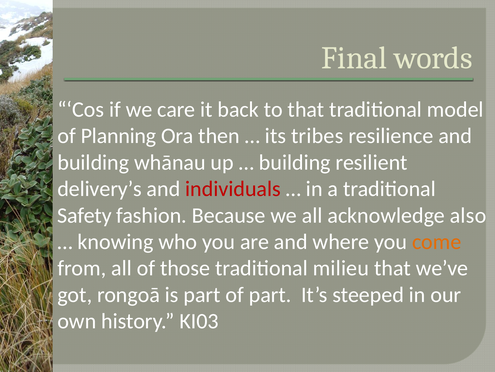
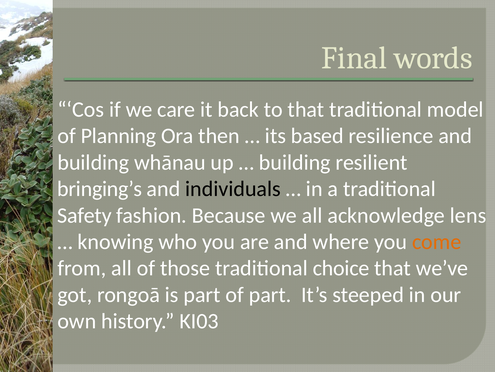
tribes: tribes -> based (317, 136)
delivery’s: delivery’s -> bringing’s (100, 189)
individuals colour: red -> black (233, 189)
also: also -> lens (468, 215)
milieu: milieu -> choice (341, 268)
